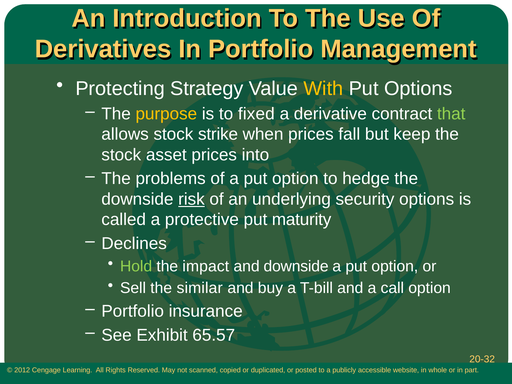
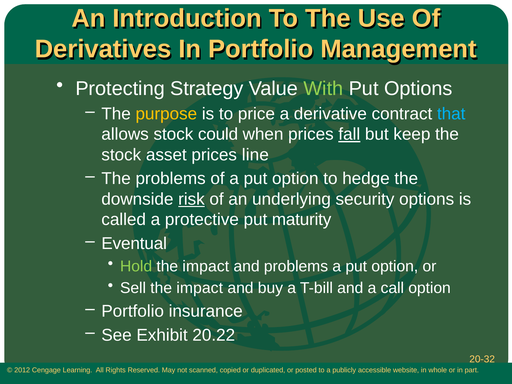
With colour: yellow -> light green (323, 88)
fixed: fixed -> price (256, 114)
that colour: light green -> light blue (451, 114)
strike: strike -> could (218, 134)
fall underline: none -> present (349, 134)
into: into -> line (255, 155)
Declines: Declines -> Eventual (134, 244)
and downside: downside -> problems (296, 266)
Sell the similar: similar -> impact (200, 288)
65.57: 65.57 -> 20.22 (214, 335)
